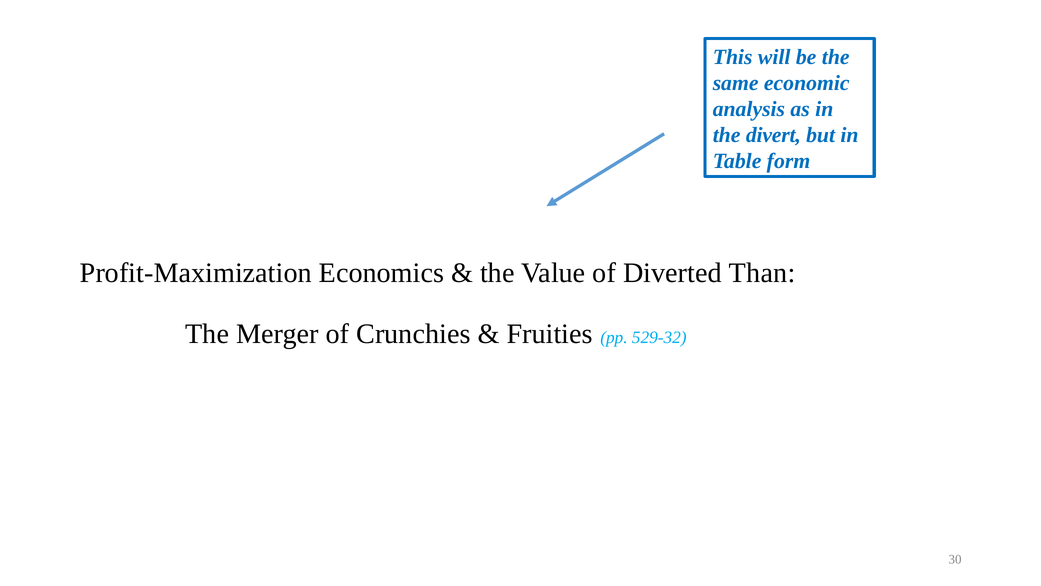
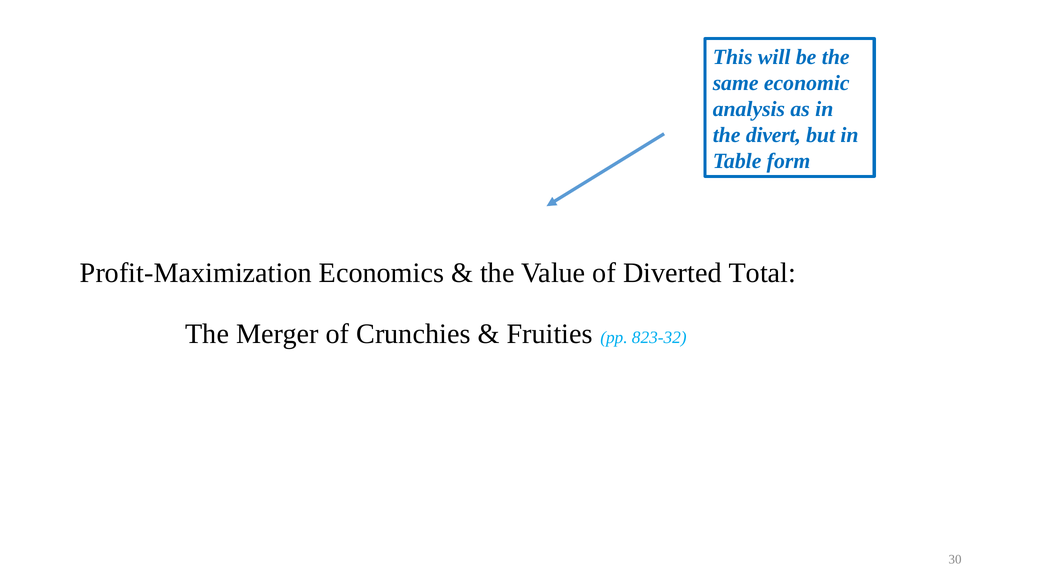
Than: Than -> Total (762, 273)
529-32: 529-32 -> 823-32 (659, 337)
